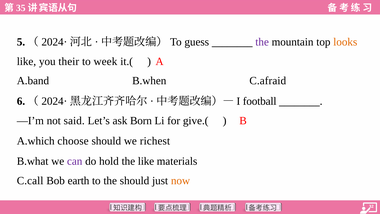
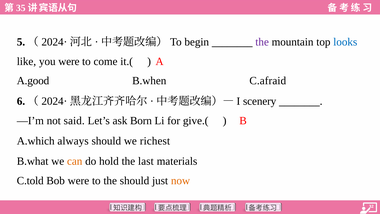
guess: guess -> begin (197, 42)
looks colour: orange -> blue (345, 42)
you their: their -> were (69, 61)
week: week -> come (106, 61)
A.band: A.band -> A.good (33, 81)
football: football -> scenery (260, 101)
choose: choose -> always (73, 141)
can colour: purple -> orange (75, 161)
the like: like -> last (146, 161)
C.call: C.call -> C.told (30, 180)
Bob earth: earth -> were (78, 180)
